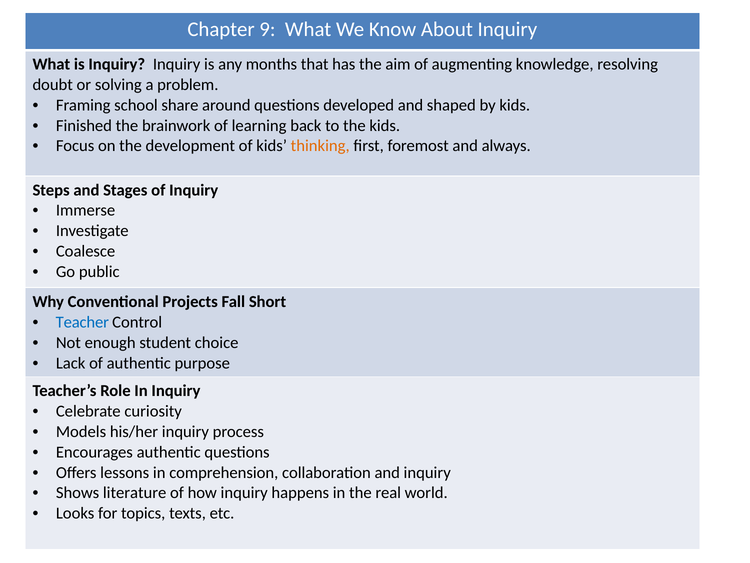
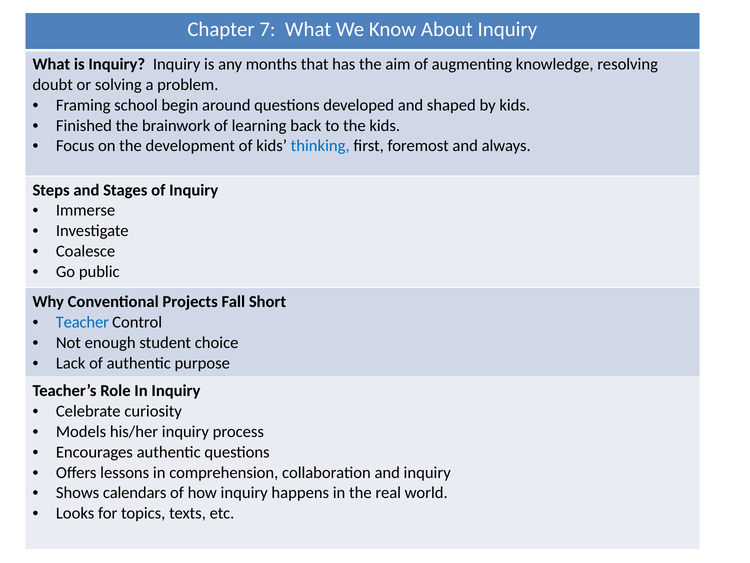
9: 9 -> 7 (267, 29)
share: share -> begin (180, 105)
thinking colour: orange -> blue (320, 146)
literature: literature -> calendars (135, 492)
